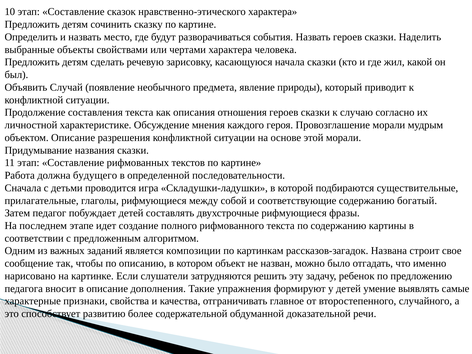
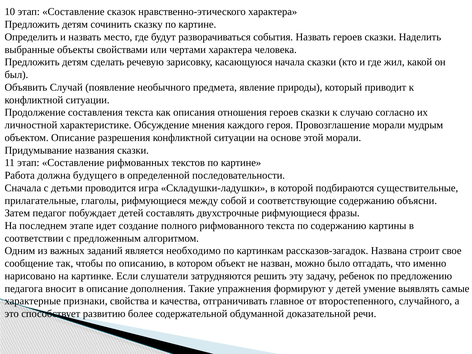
богатый: богатый -> объясни (417, 201)
композиции: композиции -> необходимо (193, 251)
